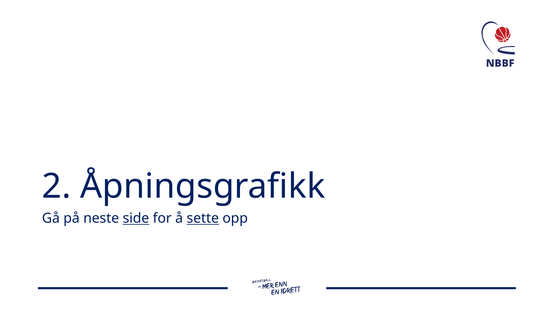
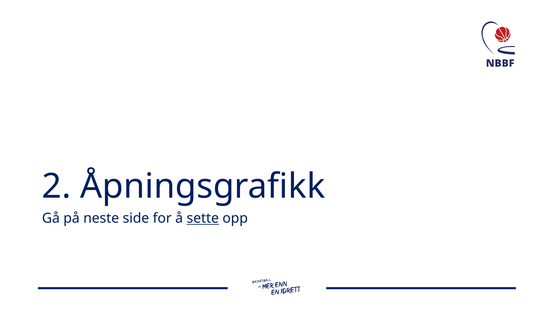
side underline: present -> none (136, 218)
